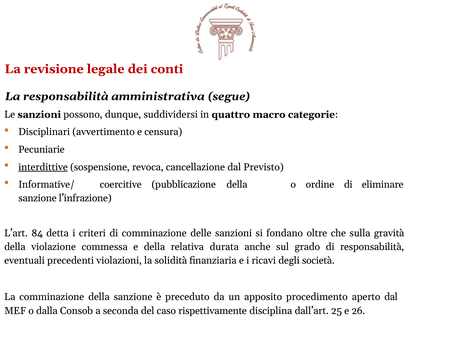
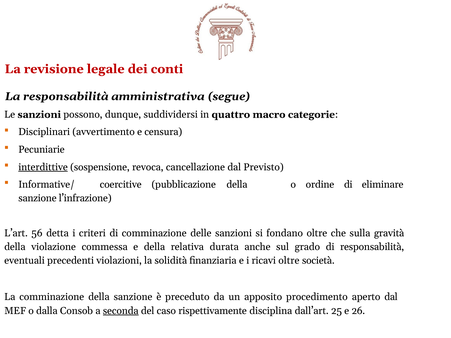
84: 84 -> 56 (37, 234)
ricavi degli: degli -> oltre (289, 261)
seconda underline: none -> present (121, 311)
